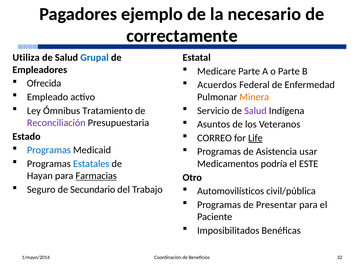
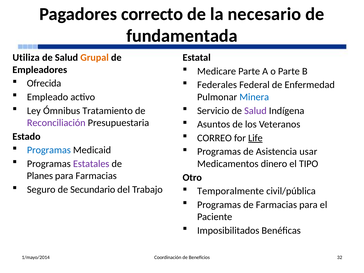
ejemplo: ejemplo -> correcto (152, 14)
correctamente: correctamente -> fundamentada (182, 36)
Grupal colour: blue -> orange (95, 58)
Acuerdos: Acuerdos -> Federales (217, 85)
Minera colour: orange -> blue (254, 97)
Estatales colour: blue -> purple (91, 164)
podría: podría -> dinero (274, 164)
ESTE: ESTE -> TIPO (309, 164)
Hayan: Hayan -> Planes (40, 176)
Farmacias underline: present -> none (96, 176)
Automovilísticos: Automovilísticos -> Temporalmente (231, 191)
de Presentar: Presentar -> Farmacias (276, 205)
